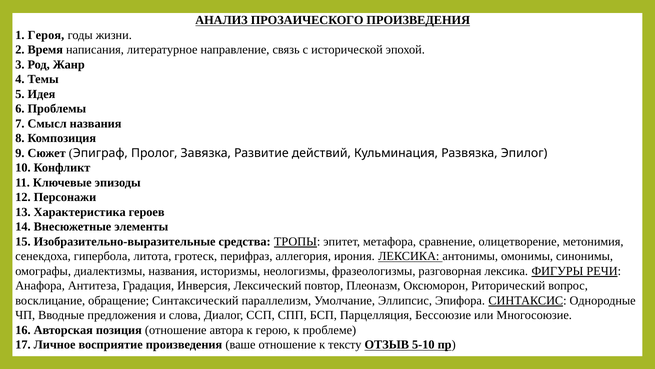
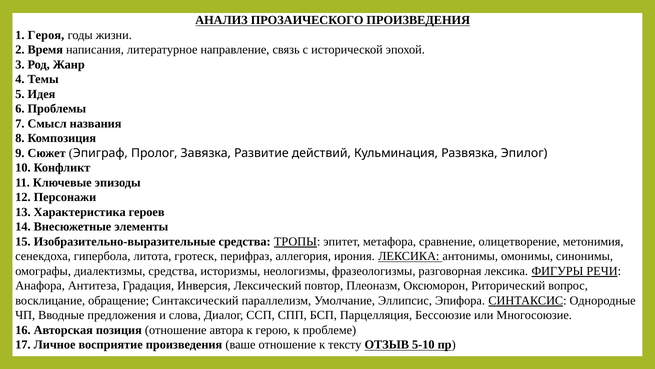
диалектизмы названия: названия -> средства (173, 271)
